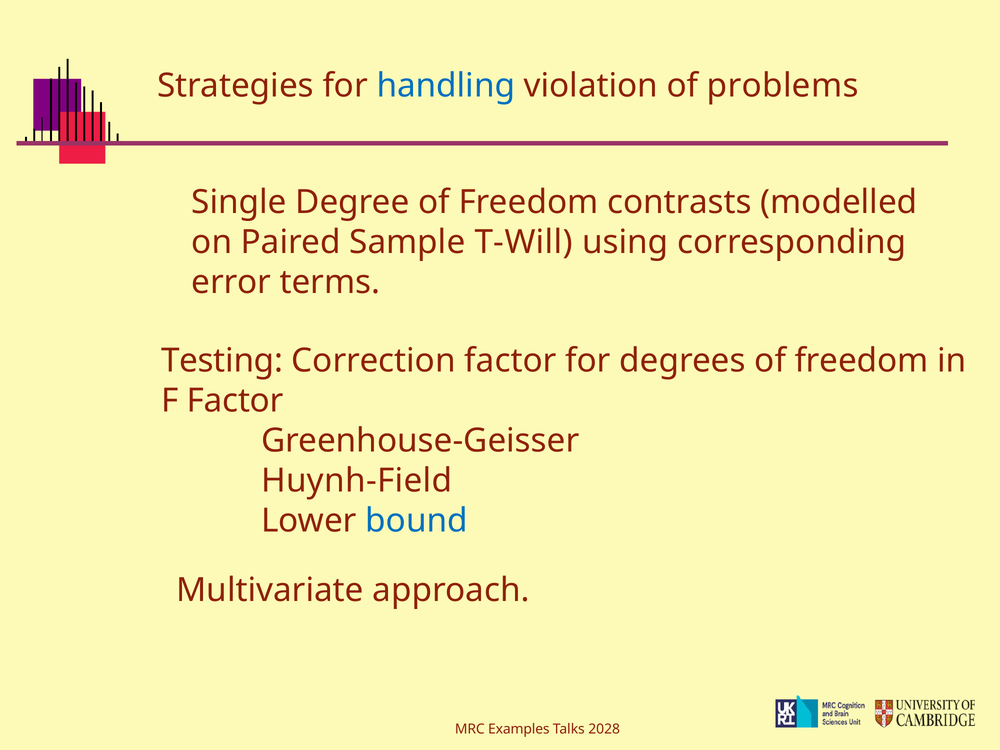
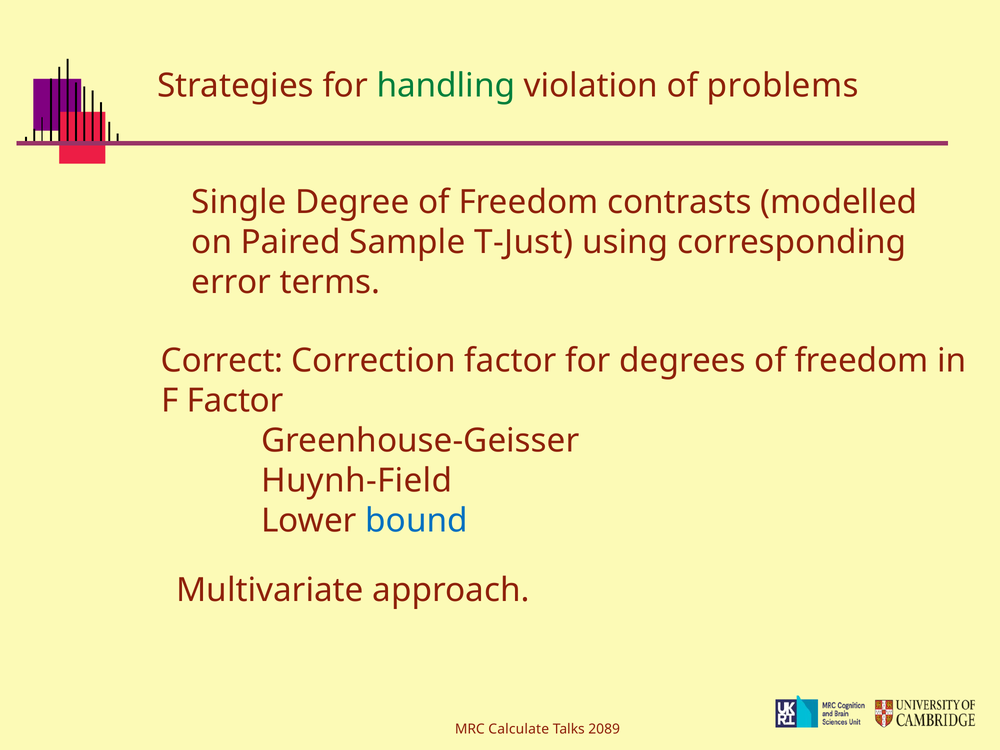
handling colour: blue -> green (446, 86)
T-Will: T-Will -> T-Just (524, 242)
Testing: Testing -> Correct (222, 361)
Examples: Examples -> Calculate (519, 729)
2028: 2028 -> 2089 (604, 729)
